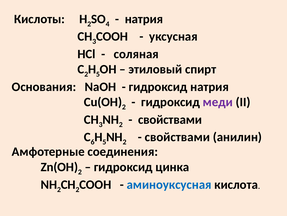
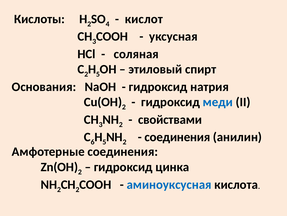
натрия: натрия -> кислот (144, 19)
меди colour: purple -> blue (218, 102)
свойствами: свойствами -> соединения (177, 137)
